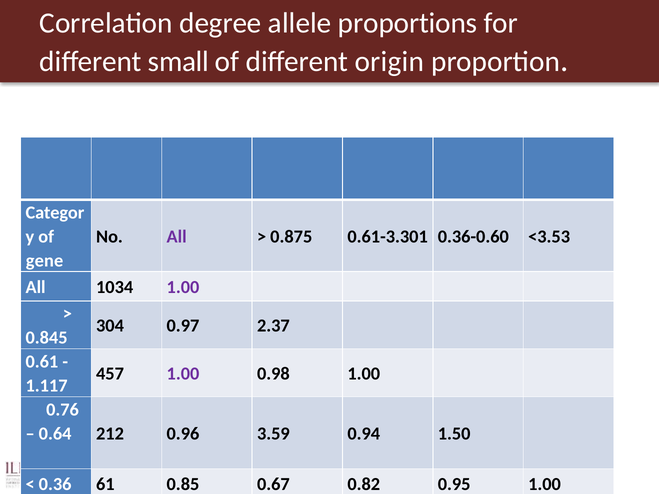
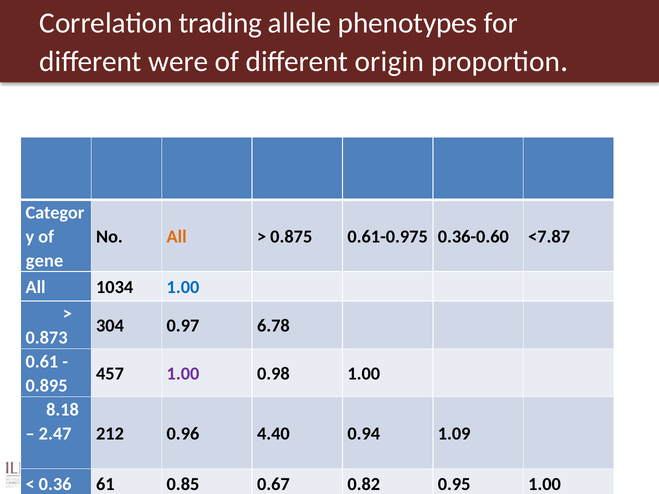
degree: degree -> trading (221, 23)
proportions: proportions -> phenotypes (408, 23)
small: small -> were (178, 62)
All colour: purple -> orange (177, 237)
0.61-3.301: 0.61-3.301 -> 0.61-0.975 (388, 237)
<3.53: <3.53 -> <7.87 (549, 237)
1.00 colour: purple -> blue (183, 287)
2.37: 2.37 -> 6.78 (273, 326)
0.845: 0.845 -> 0.873 (47, 338)
1.117: 1.117 -> 0.895 (47, 386)
0.76: 0.76 -> 8.18 (63, 410)
0.64: 0.64 -> 2.47 (55, 434)
3.59: 3.59 -> 4.40 (273, 434)
1.50: 1.50 -> 1.09 (454, 434)
